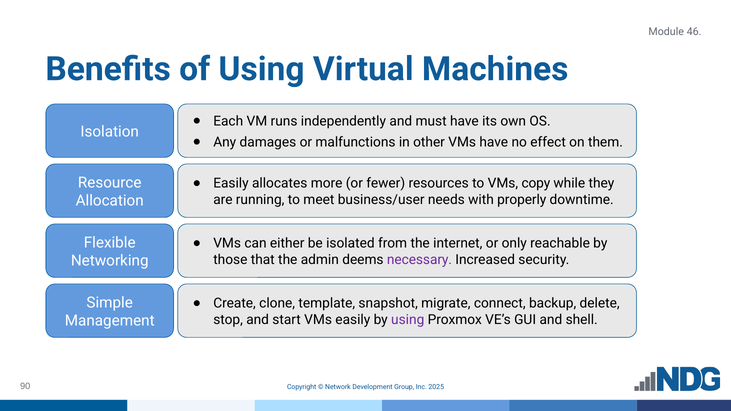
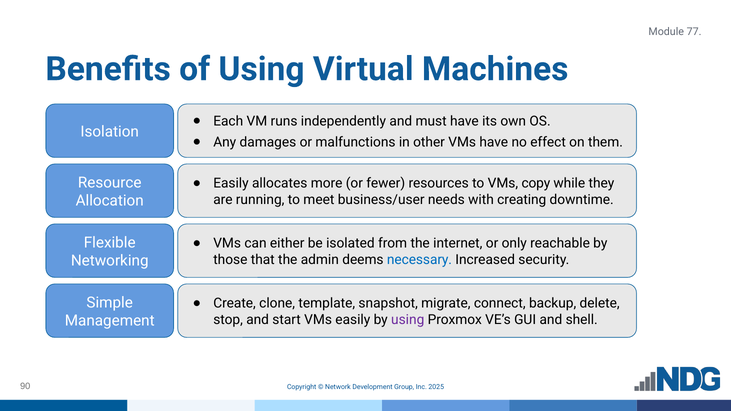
46: 46 -> 77 (694, 32)
properly: properly -> creating (522, 200)
necessary colour: purple -> blue (419, 260)
